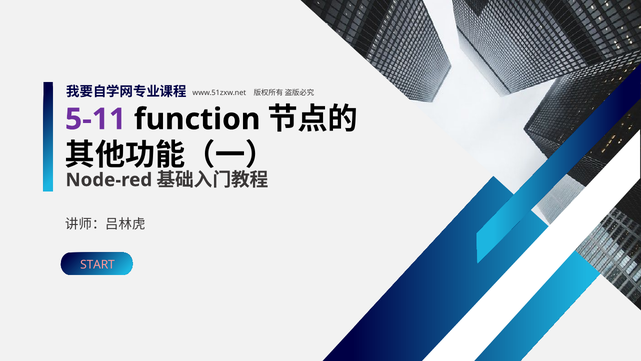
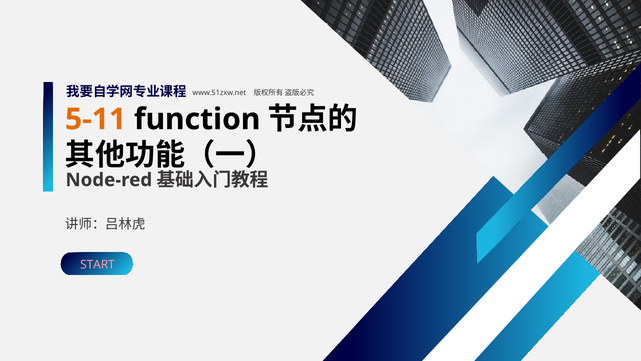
5-11 colour: purple -> orange (96, 119)
